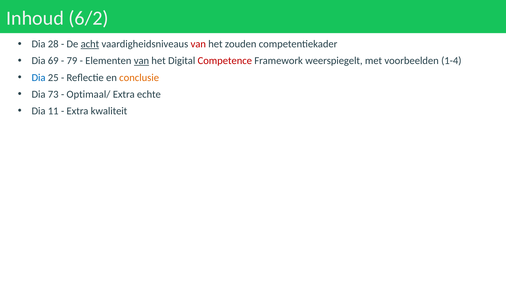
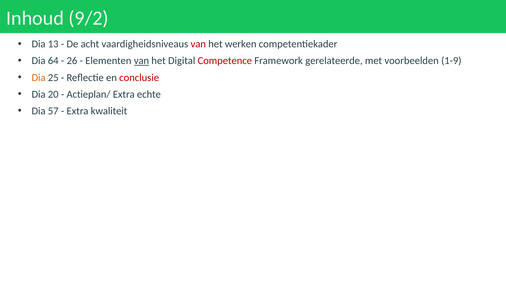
6/2: 6/2 -> 9/2 (89, 18)
28: 28 -> 13 (53, 44)
acht underline: present -> none (90, 44)
zouden: zouden -> werken (241, 44)
69: 69 -> 64 (53, 61)
79: 79 -> 26 (72, 61)
weerspiegelt: weerspiegelt -> gerelateerde (334, 61)
1-4: 1-4 -> 1-9 (451, 61)
Dia colour: blue -> orange (39, 77)
conclusie colour: orange -> red (139, 77)
73: 73 -> 20 (53, 94)
Optimaal/: Optimaal/ -> Actieplan/ (89, 94)
11: 11 -> 57 (53, 111)
